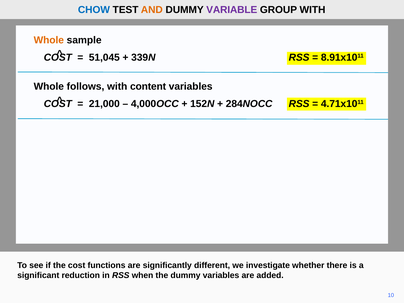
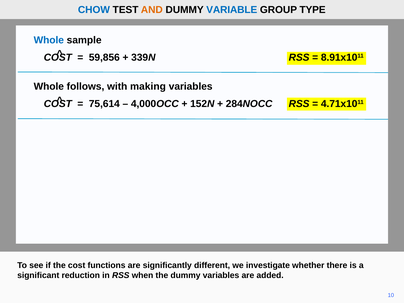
VARIABLE colour: purple -> blue (232, 10)
GROUP WITH: WITH -> TYPE (313, 10)
Whole colour: orange -> blue (49, 40)
51,045: 51,045 -> 59,856 (104, 57)
content: content -> making (148, 87)
21,000: 21,000 -> 75,614 (104, 104)
